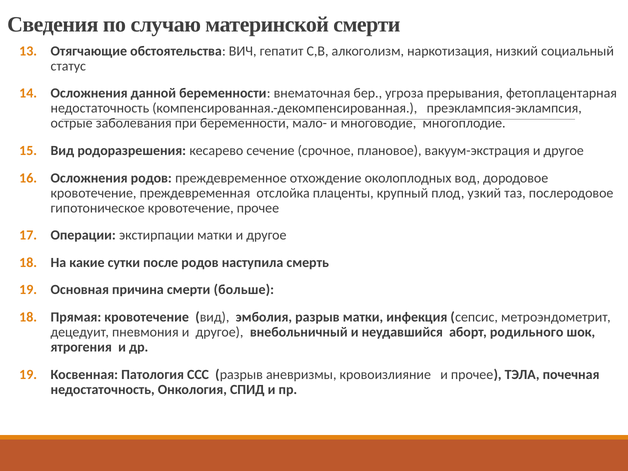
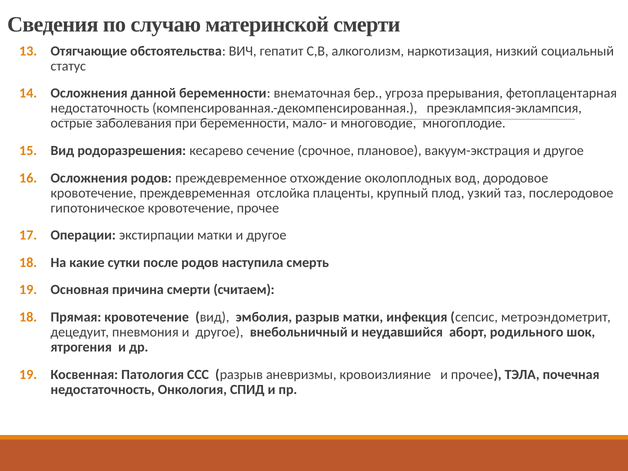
больше: больше -> считаем (244, 290)
